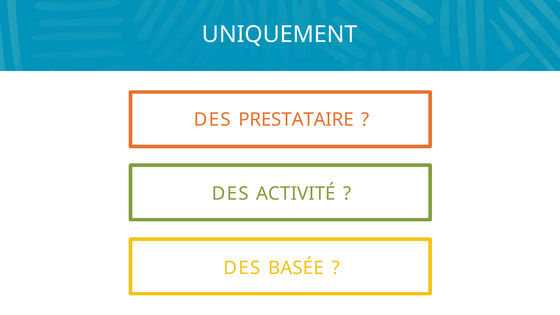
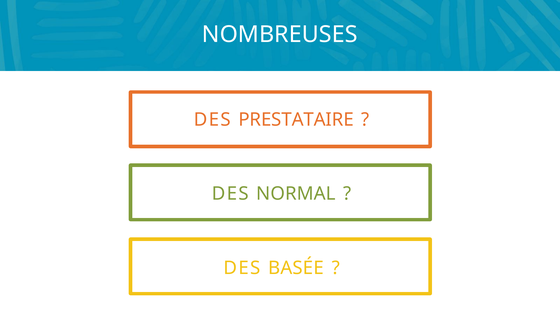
UNIQUEMENT: UNIQUEMENT -> NOMBREUSES (280, 34)
ACTIVITÉ: ACTIVITÉ -> NORMAL (296, 194)
